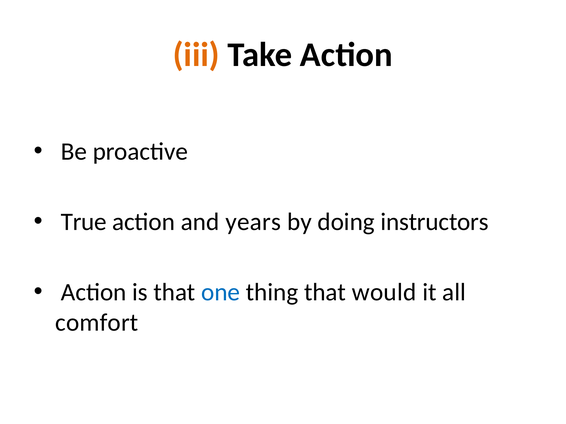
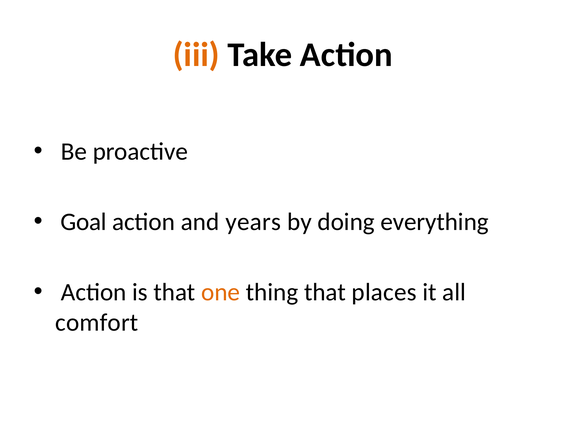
True: True -> Goal (84, 222)
instructors: instructors -> everything (435, 222)
one colour: blue -> orange (221, 293)
would: would -> places (384, 293)
